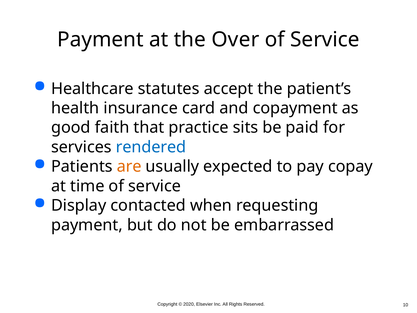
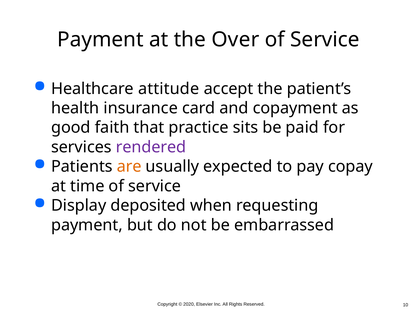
statutes: statutes -> attitude (169, 89)
rendered colour: blue -> purple (151, 147)
contacted: contacted -> deposited (148, 205)
